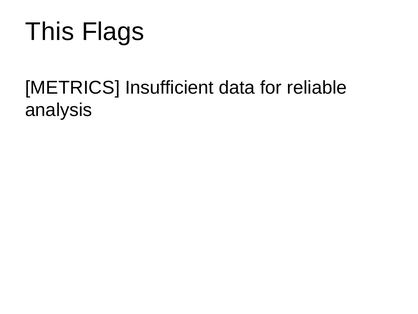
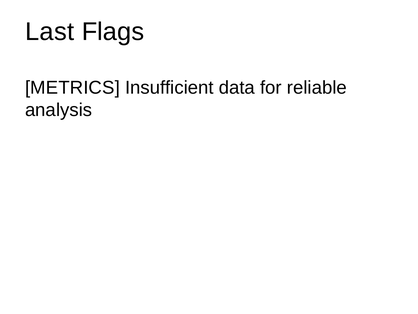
This: This -> Last (50, 32)
